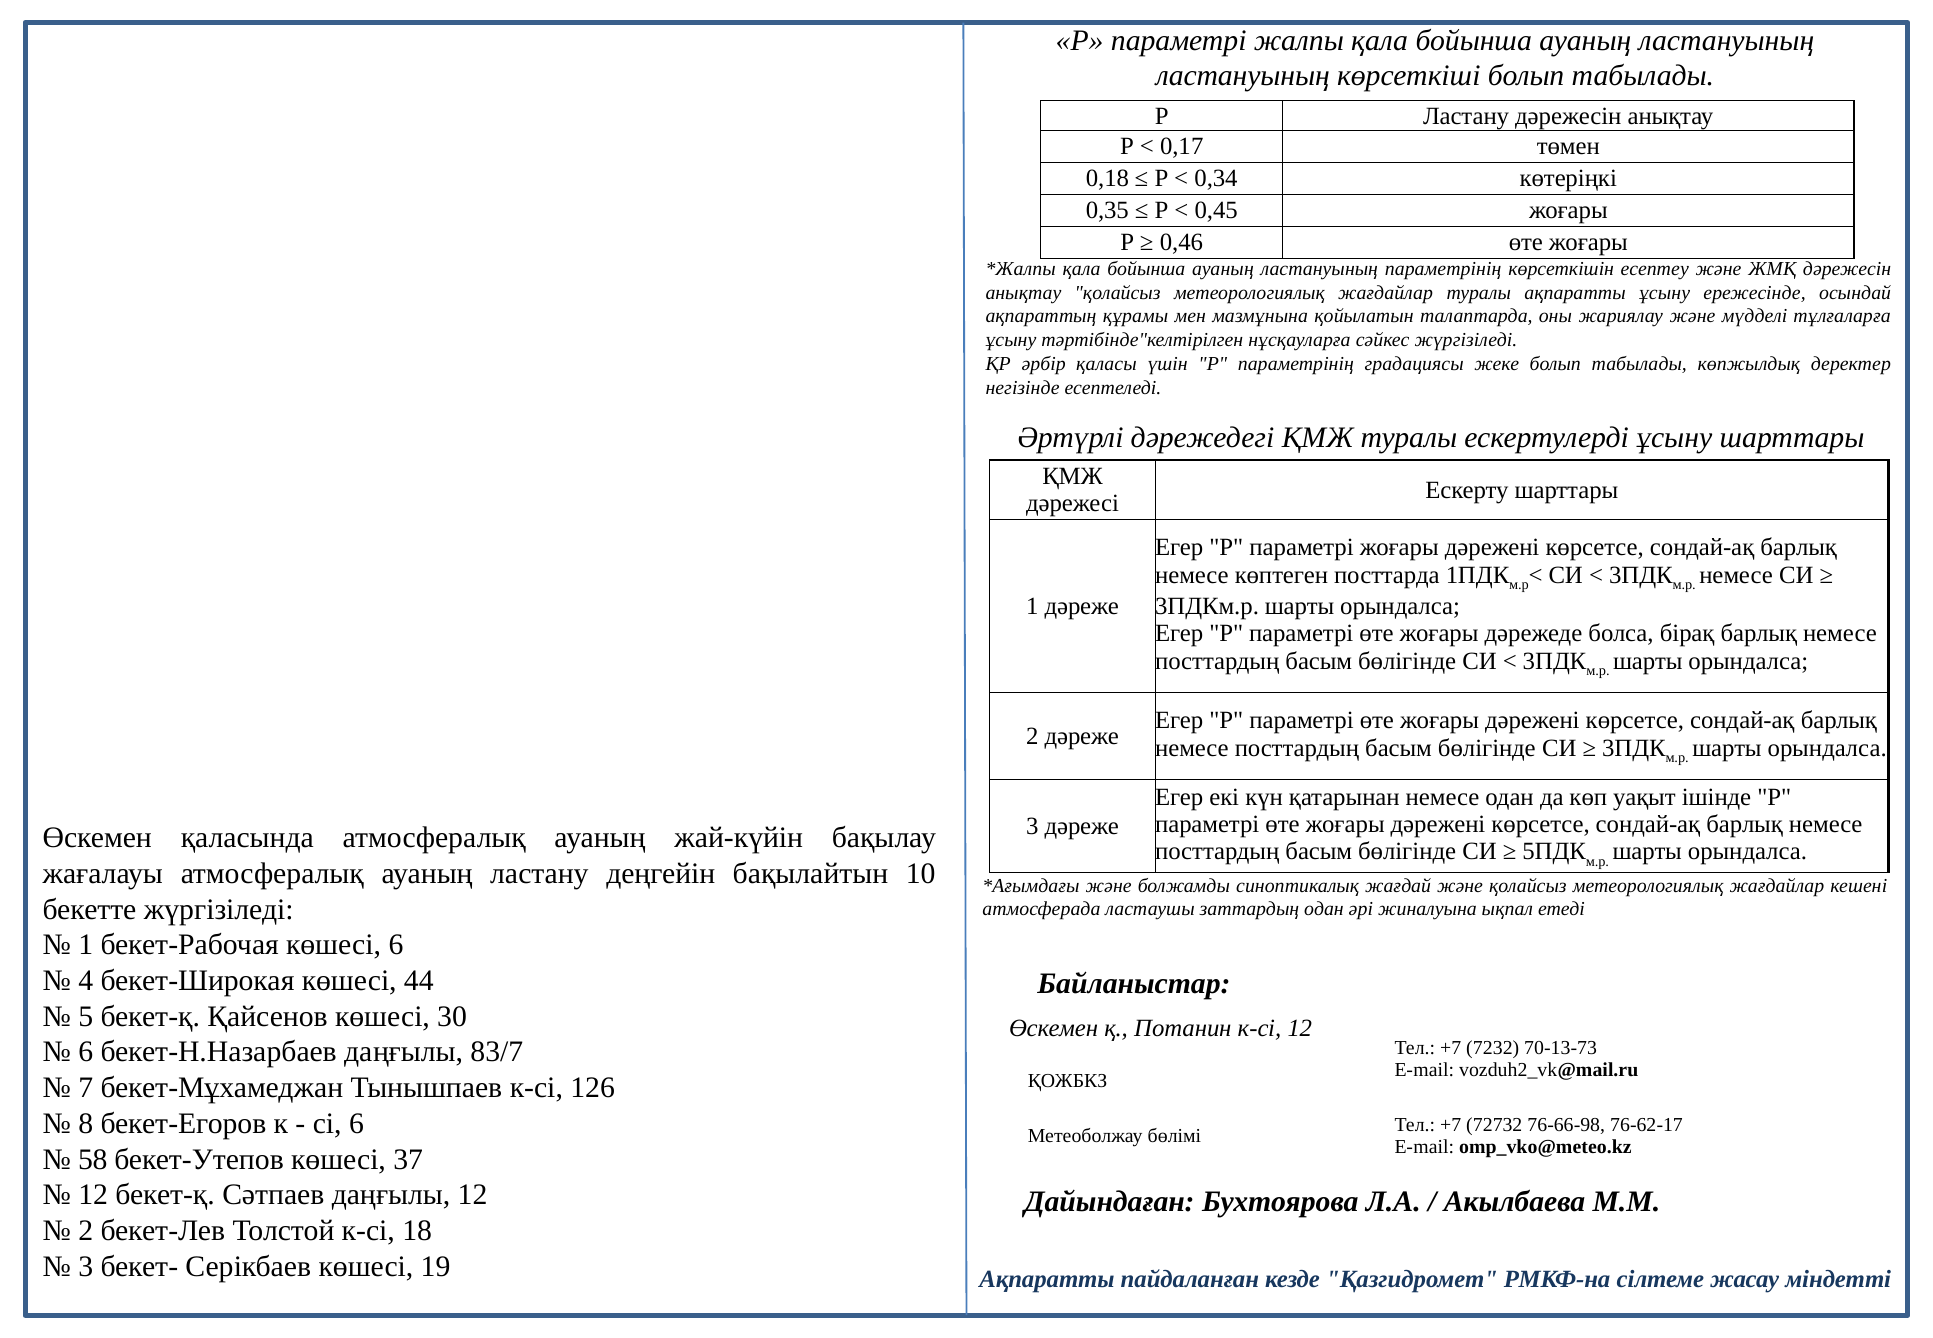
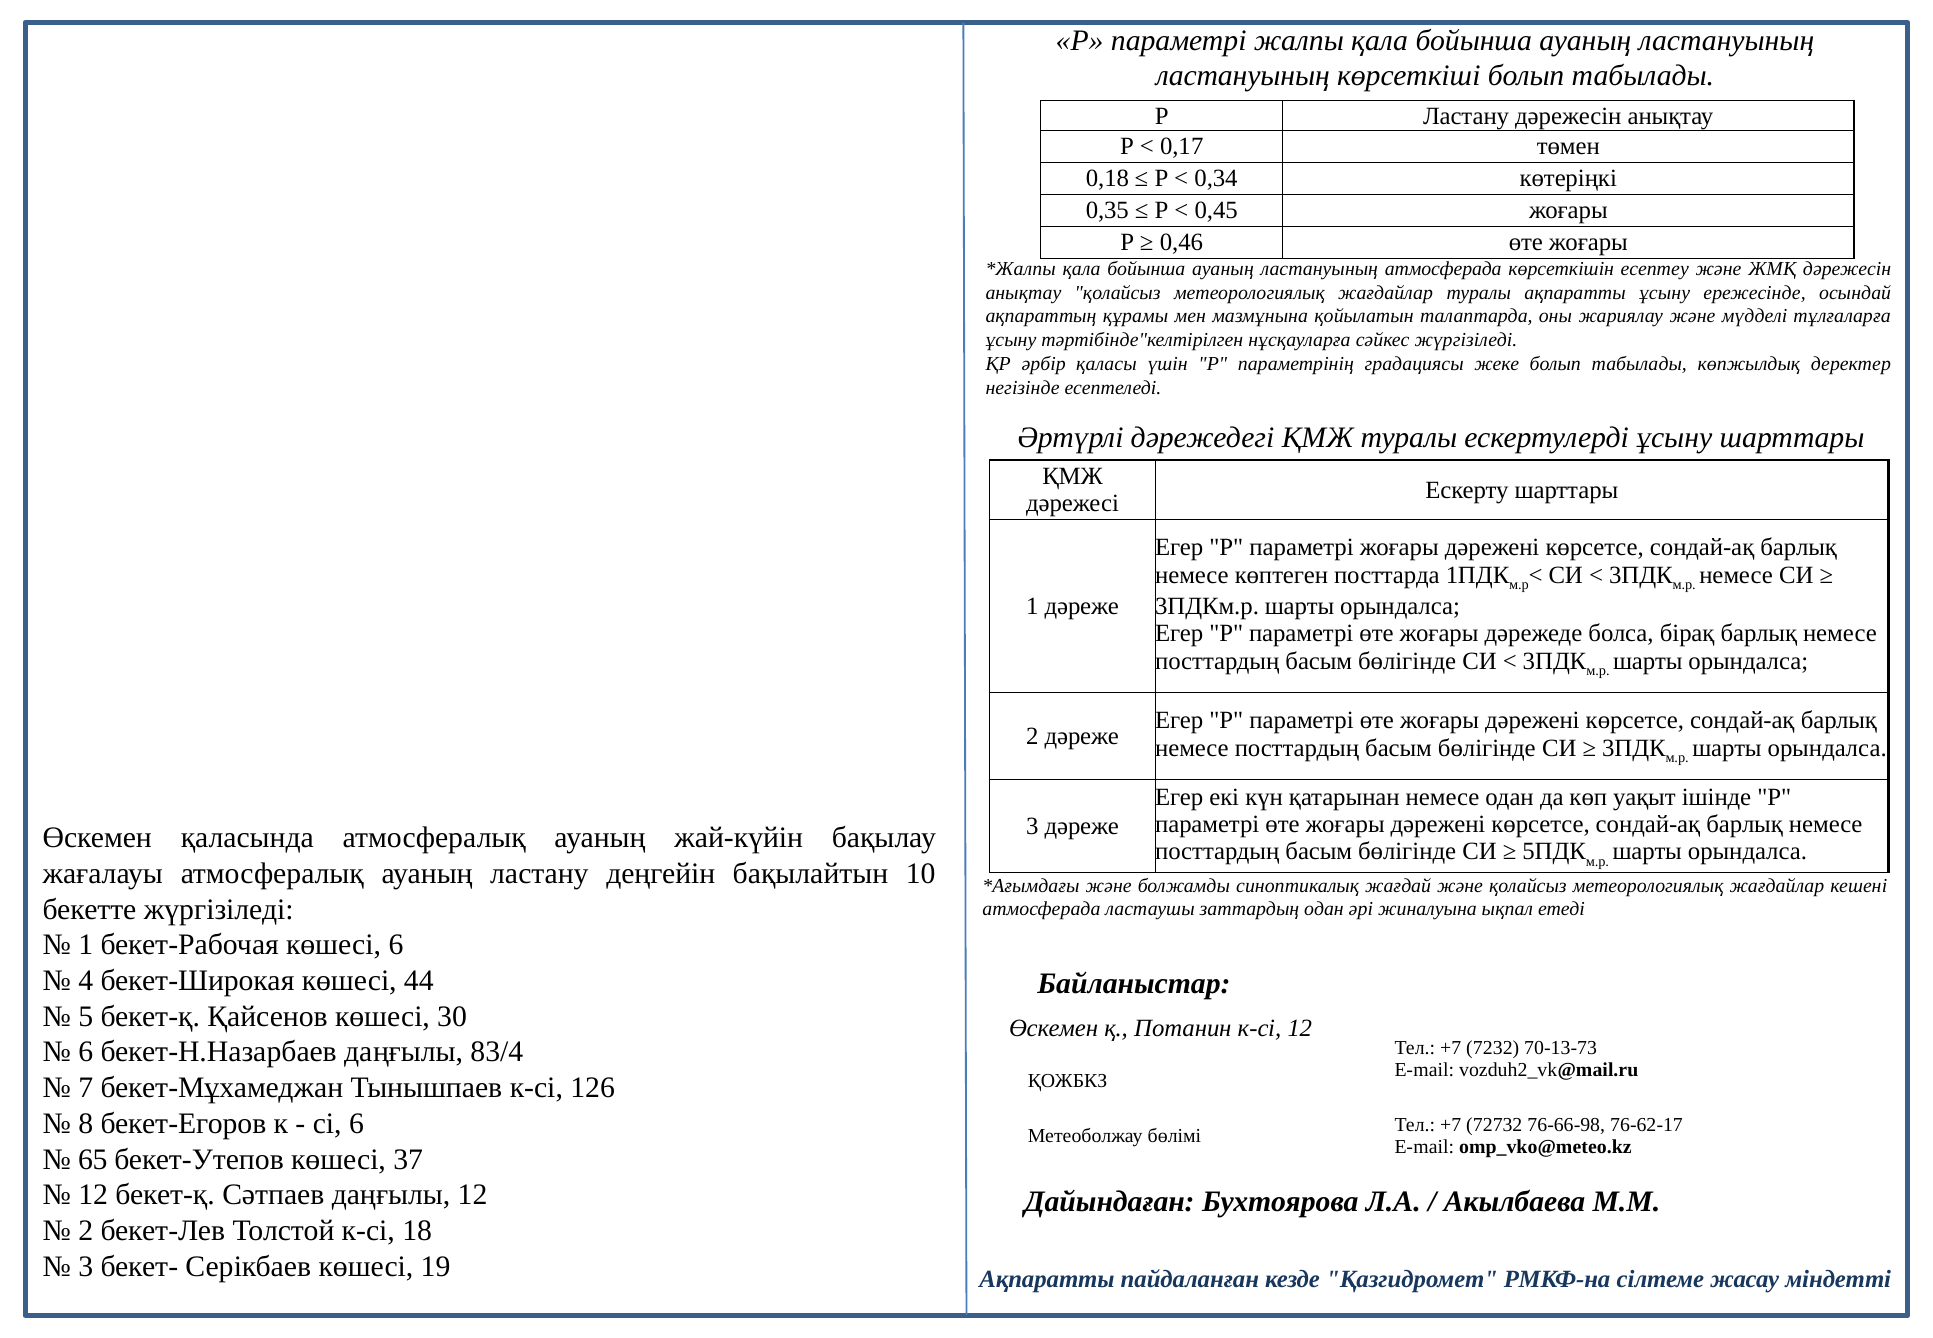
ластануының параметрінің: параметрінің -> атмосферада (1443, 269)
83/7: 83/7 -> 83/4 (497, 1052)
58: 58 -> 65 (93, 1159)
